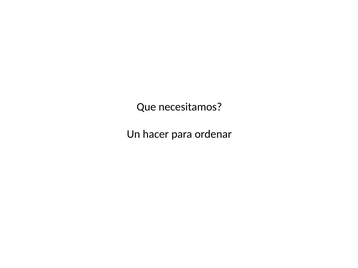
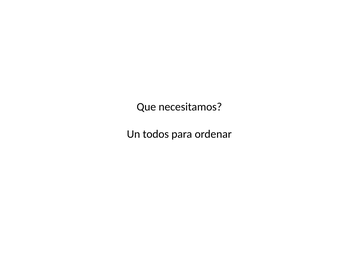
hacer: hacer -> todos (156, 134)
